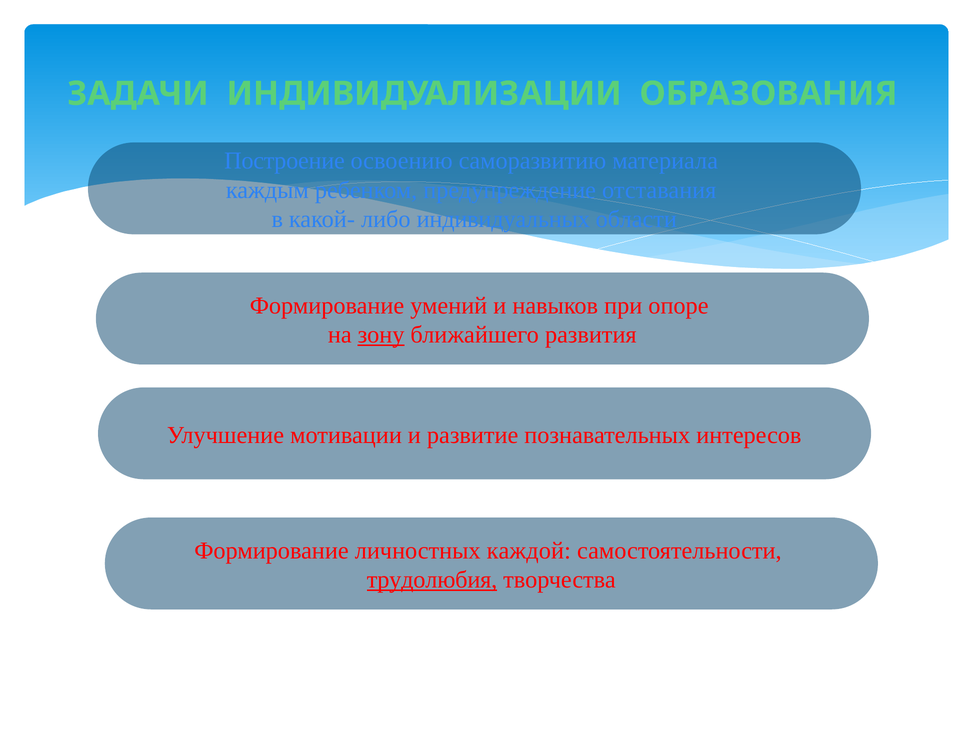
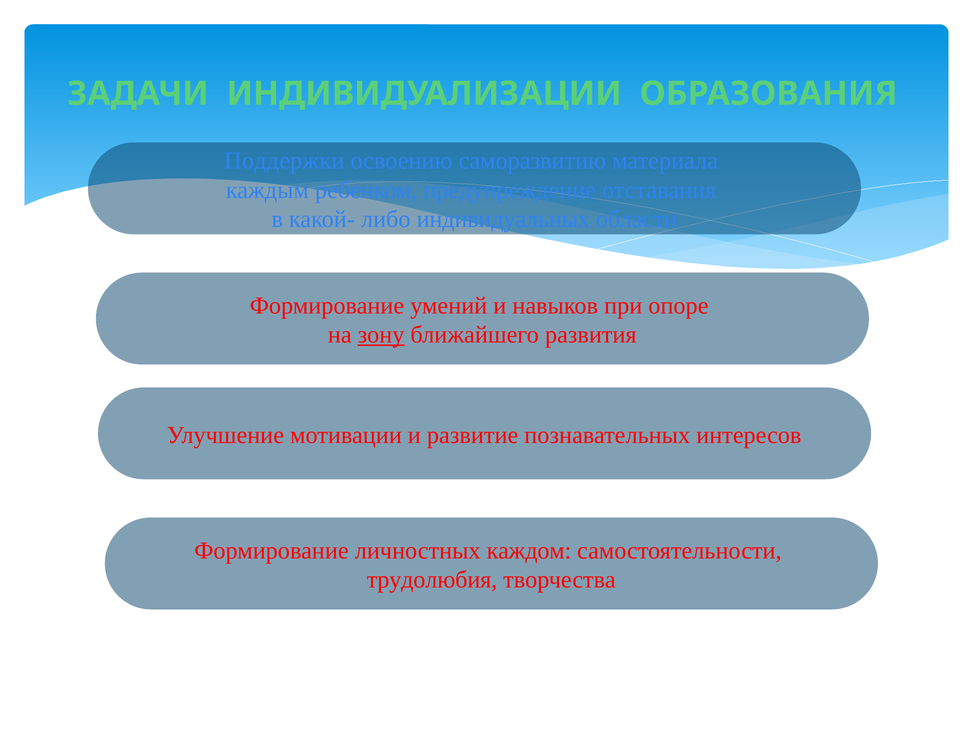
Построение: Построение -> Поддержки (284, 161)
каждой: каждой -> каждом (529, 551)
трудолюбия underline: present -> none (432, 580)
